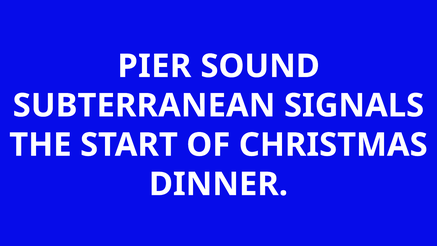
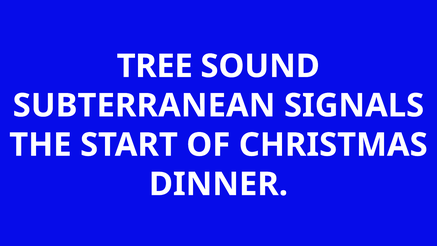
PIER: PIER -> TREE (155, 66)
